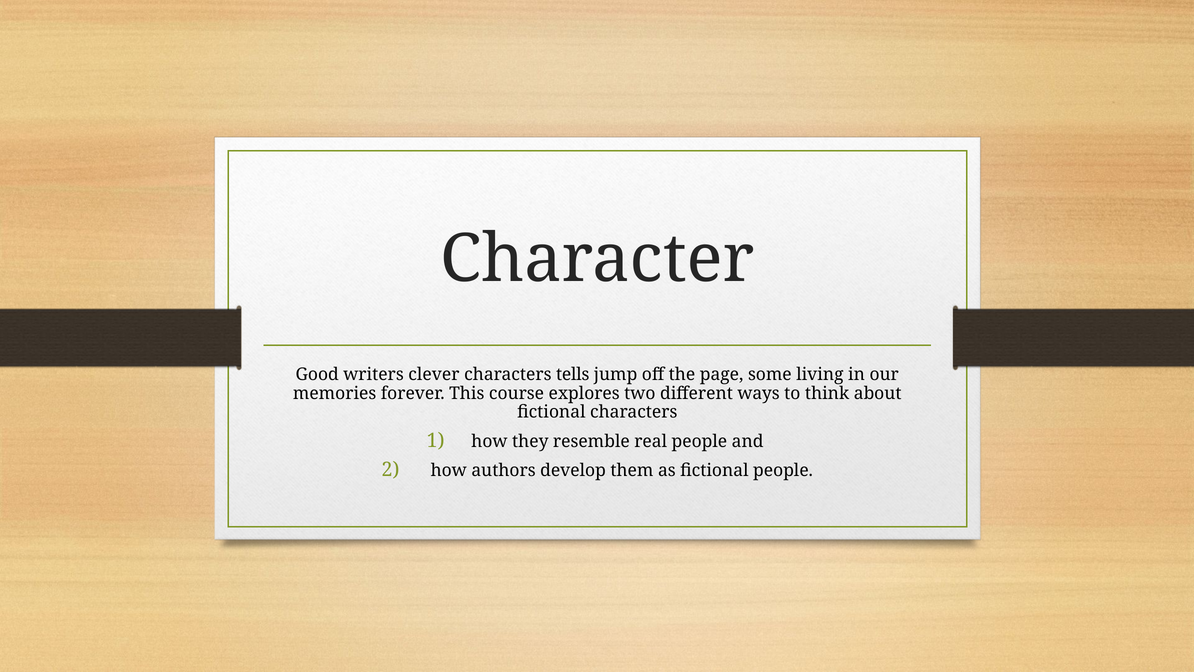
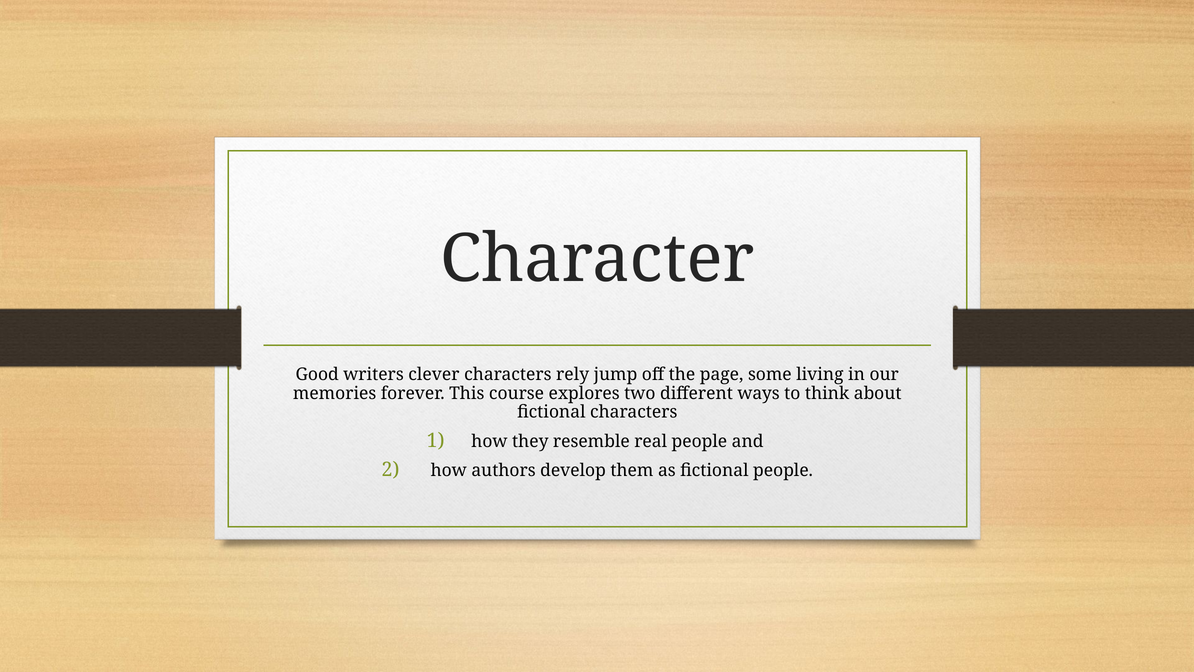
tells: tells -> rely (573, 374)
